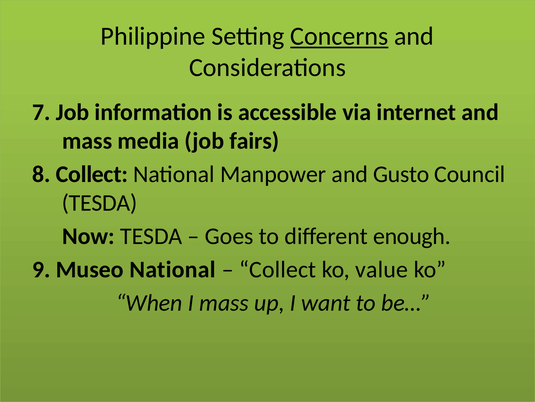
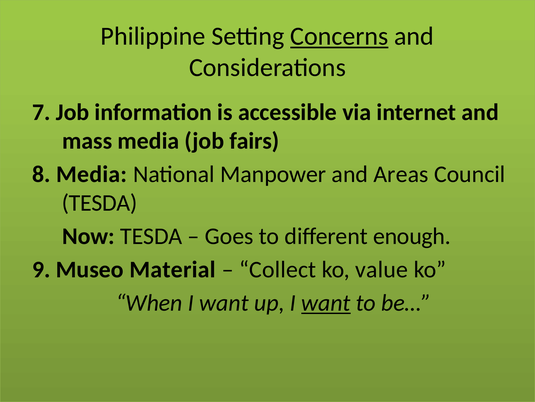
8 Collect: Collect -> Media (92, 174)
Gusto: Gusto -> Areas (401, 174)
Museo National: National -> Material (173, 269)
When I mass: mass -> want (224, 303)
want underline: none -> present (326, 303)
